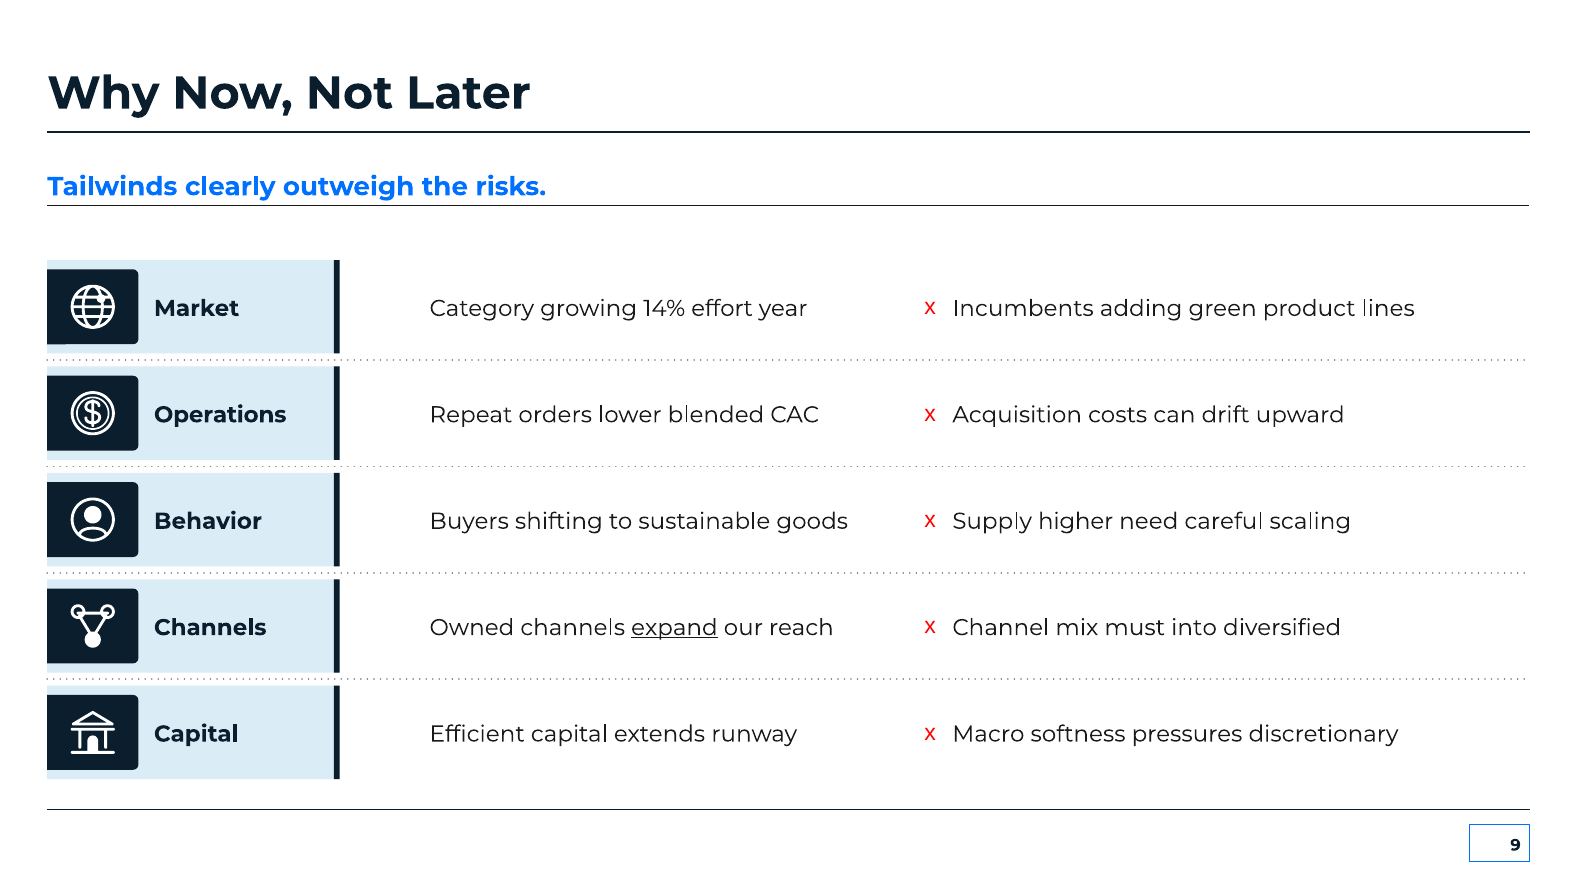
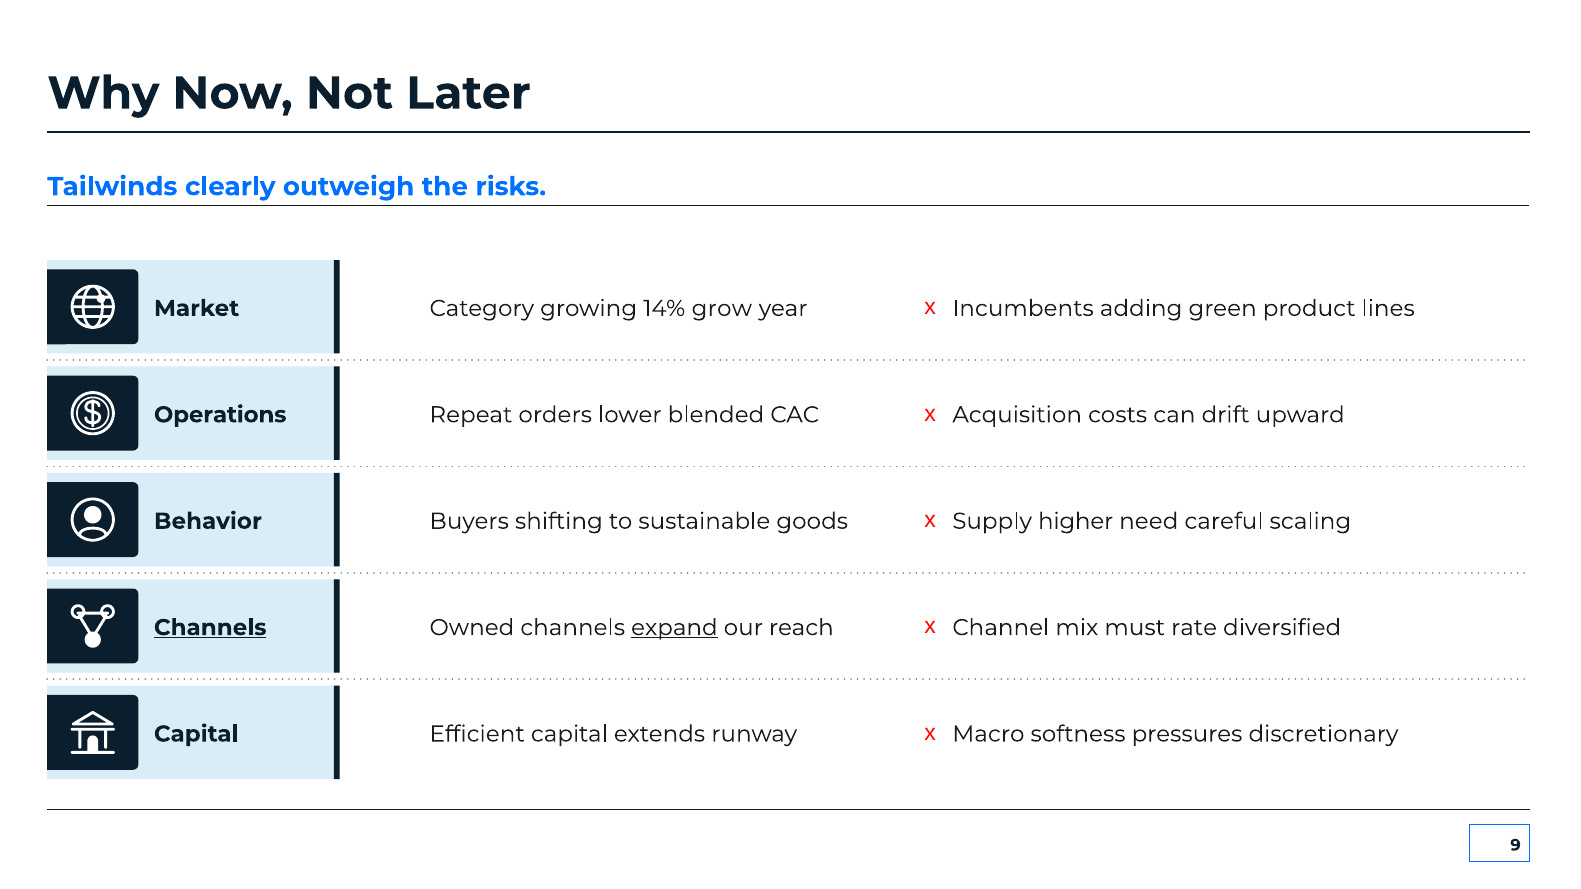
effort: effort -> grow (722, 308)
into: into -> rate (1194, 628)
Channels underline: none -> present (210, 628)
